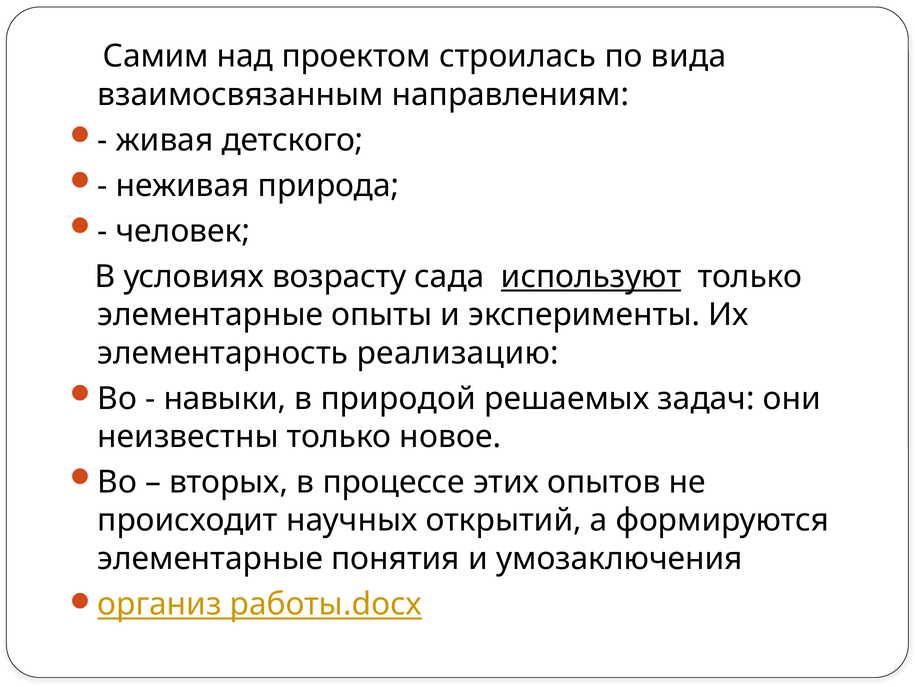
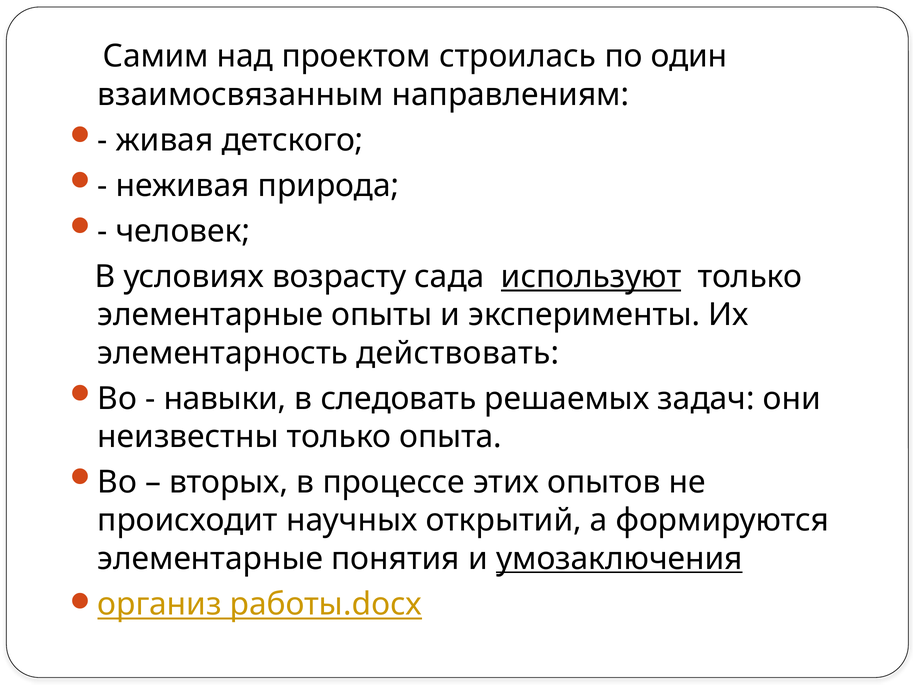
вида: вида -> один (689, 56)
реализацию: реализацию -> действовать (458, 353)
природой: природой -> следовать (398, 398)
новое: новое -> опыта (451, 436)
умозаключения underline: none -> present (619, 558)
